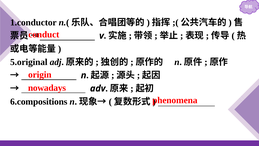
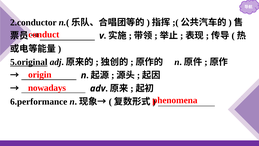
1.conductor: 1.conductor -> 2.conductor (33, 22)
5.original underline: none -> present (29, 62)
6.compositions: 6.compositions -> 6.performance (39, 101)
